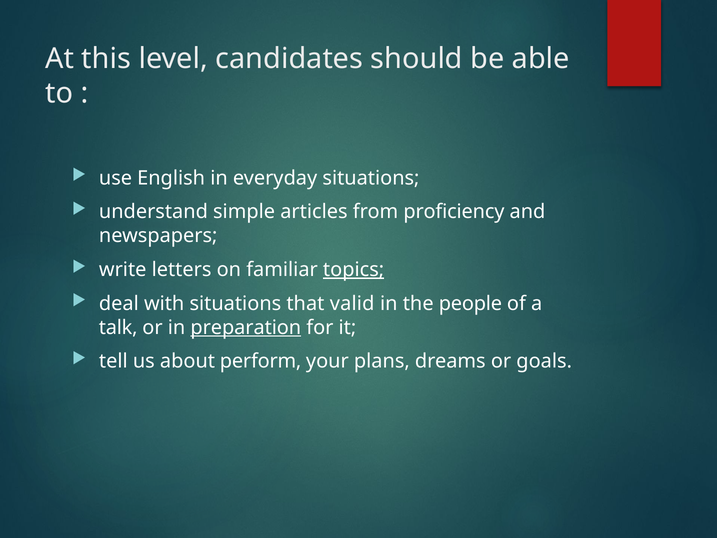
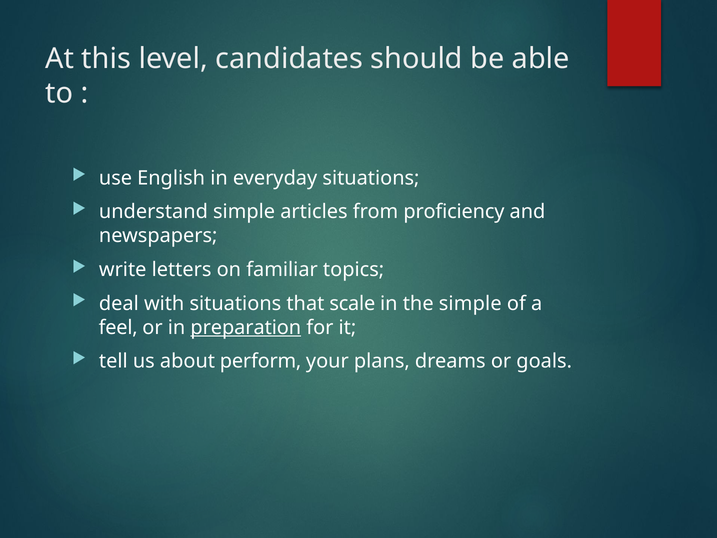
topics underline: present -> none (354, 270)
valid: valid -> scale (352, 303)
the people: people -> simple (470, 303)
talk: talk -> feel (118, 327)
